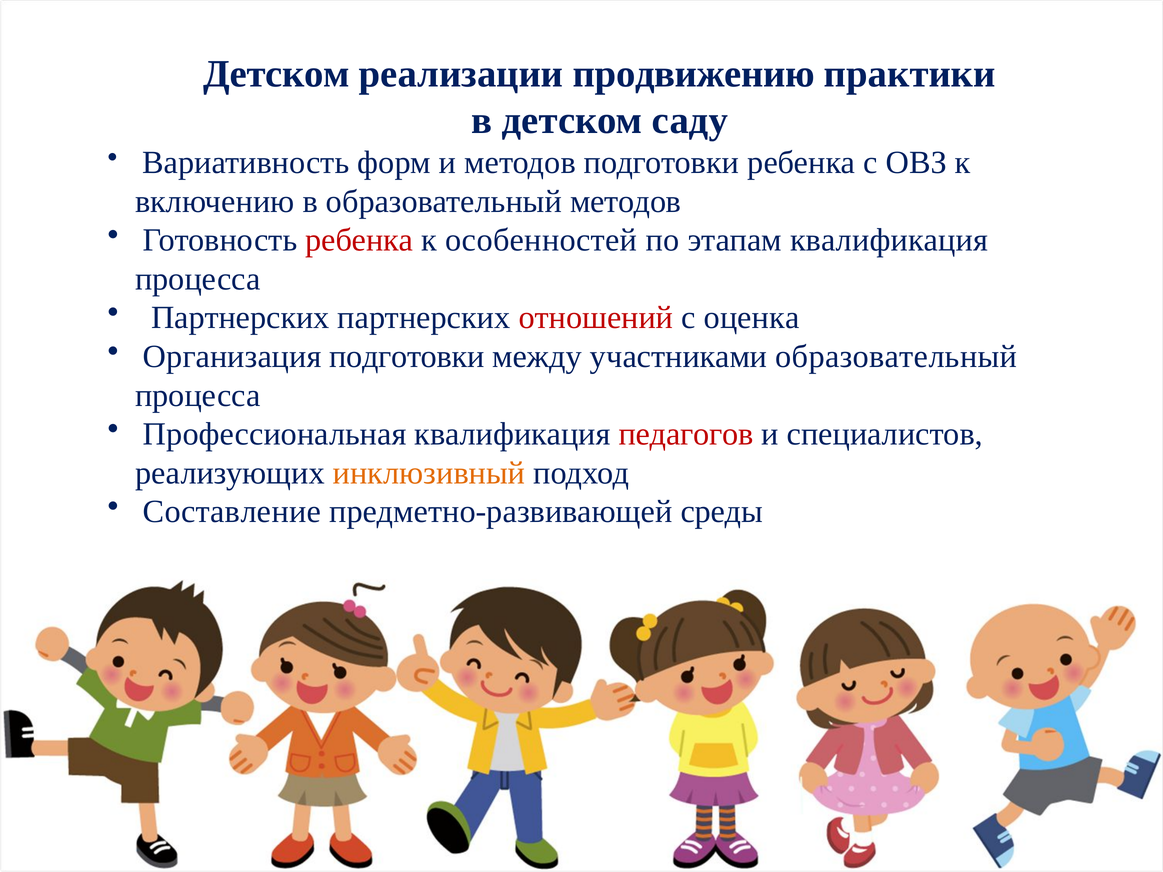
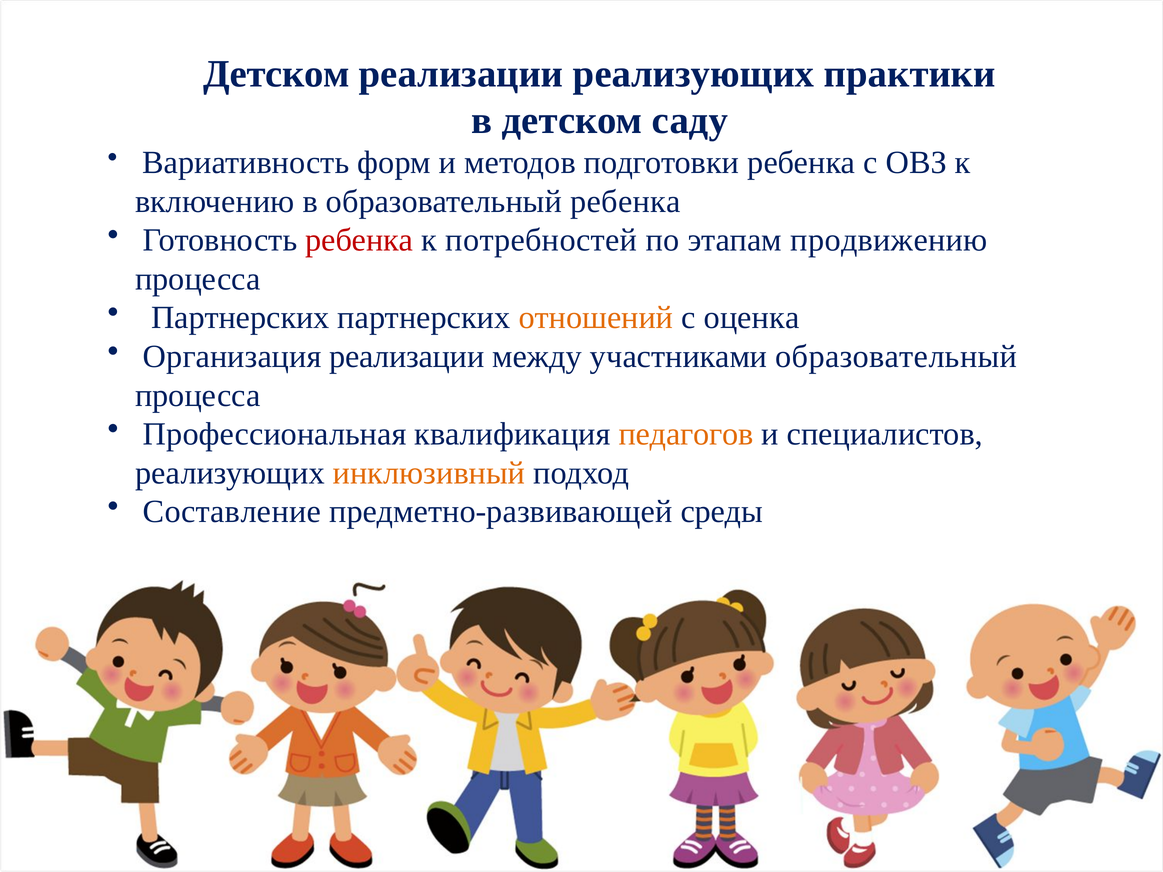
реализации продвижению: продвижению -> реализующих (694, 74)
образовательный методов: методов -> ребенка (625, 202)
особенностей: особенностей -> потребностей (541, 240)
этапам квалификация: квалификация -> продвижению (889, 240)
отношений colour: red -> orange (596, 318)
Организация подготовки: подготовки -> реализации (407, 357)
педагогов colour: red -> orange (686, 434)
